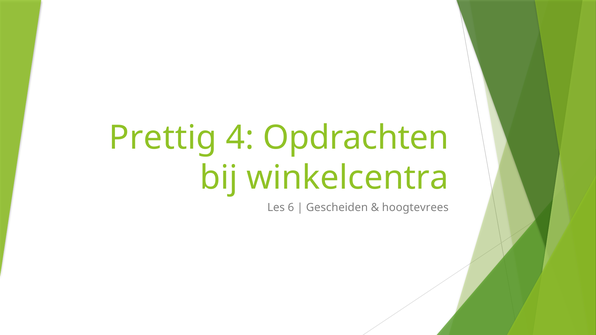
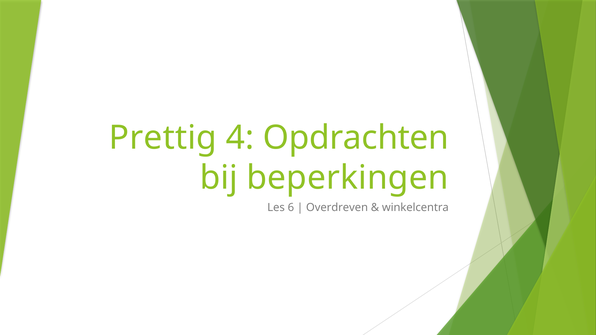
winkelcentra: winkelcentra -> beperkingen (347, 178)
Gescheiden: Gescheiden -> Overdreven (337, 208)
hoogtevrees: hoogtevrees -> winkelcentra (415, 208)
